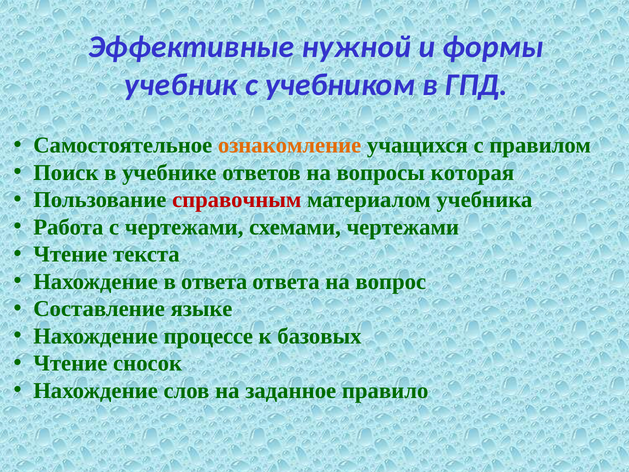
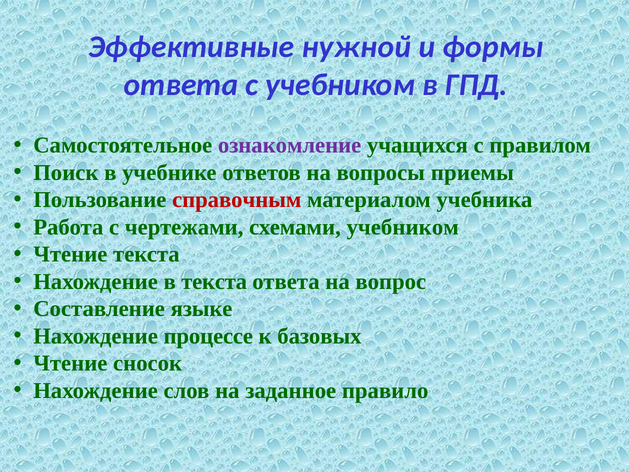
учебник: учебник -> ответа (181, 85)
ознакомление colour: orange -> purple (290, 145)
которая: которая -> приемы (472, 172)
схемами чертежами: чертежами -> учебником (403, 227)
в ответа: ответа -> текста (214, 281)
